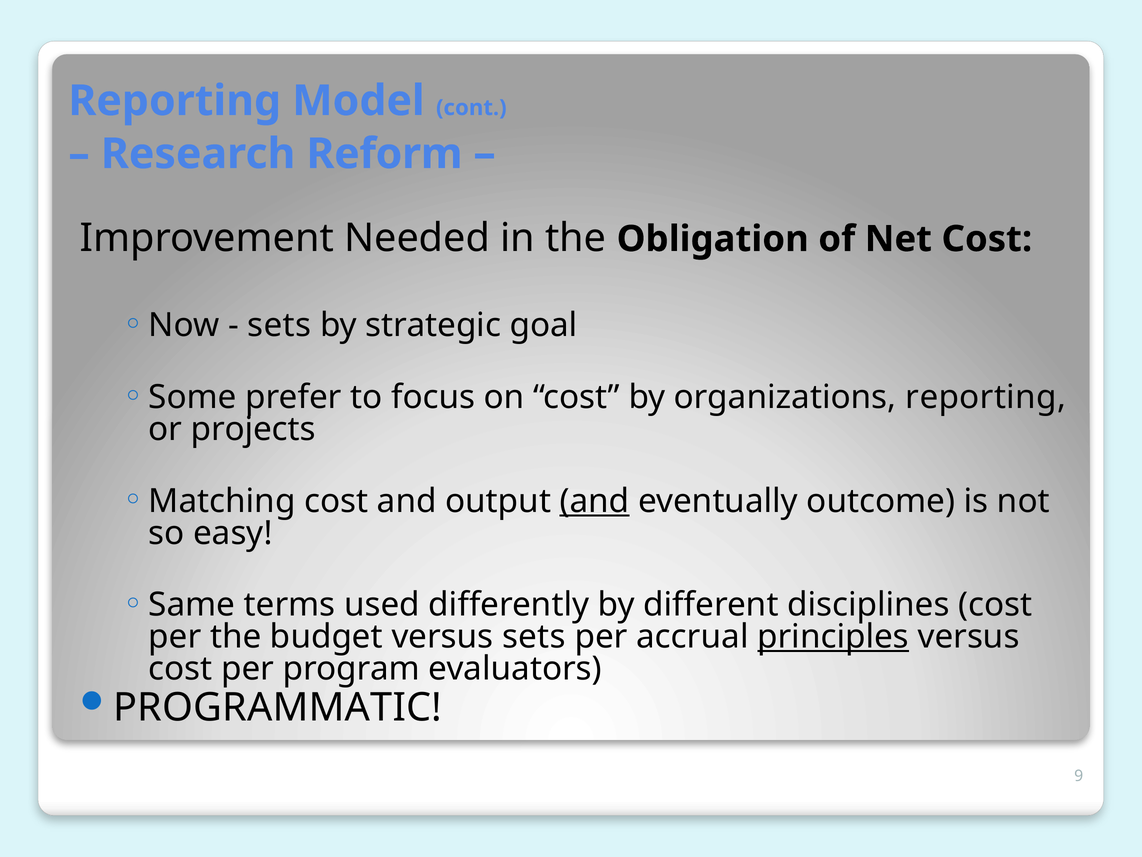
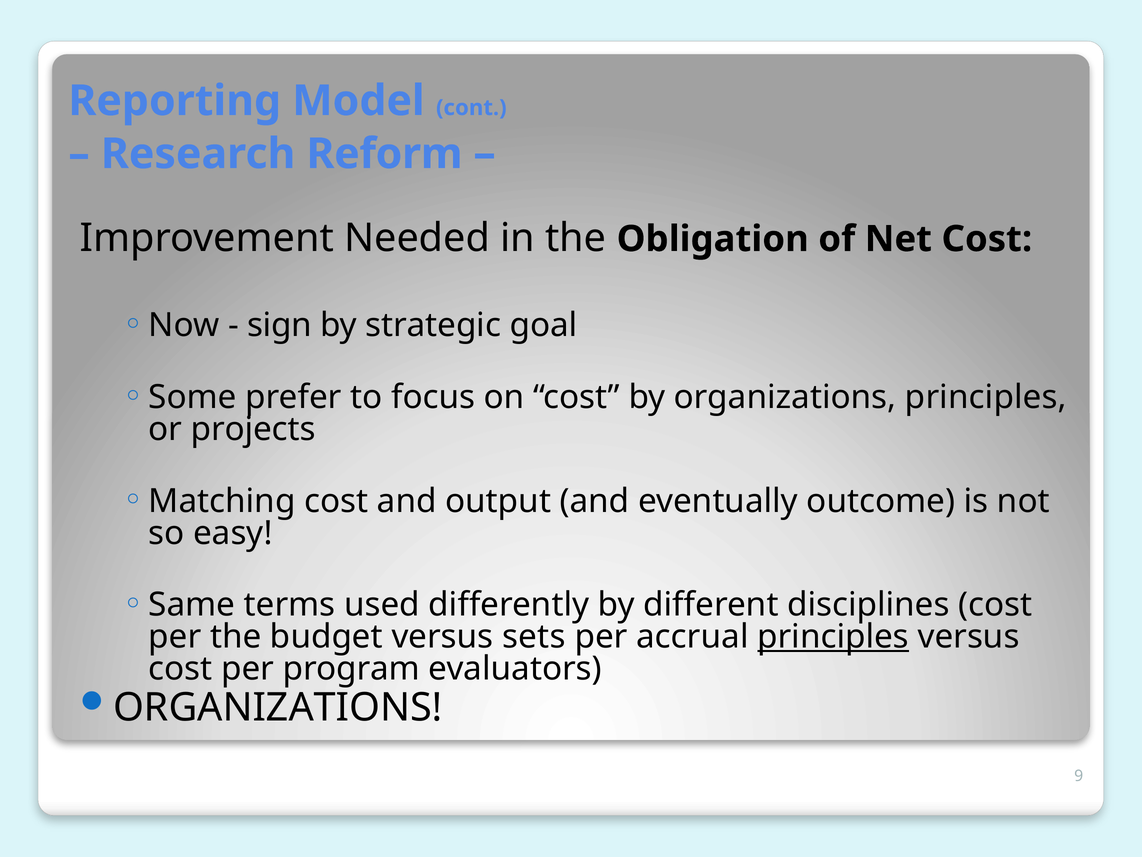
sets: sets -> sign (280, 325)
organizations reporting: reporting -> principles (986, 397)
and underline: present -> none (595, 501)
PROGRAMMATIC: PROGRAMMATIC -> ORGANIZATIONS (278, 707)
